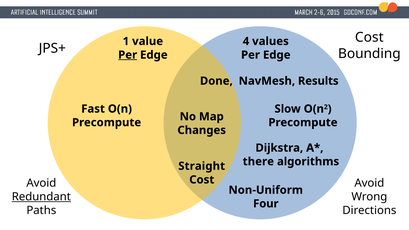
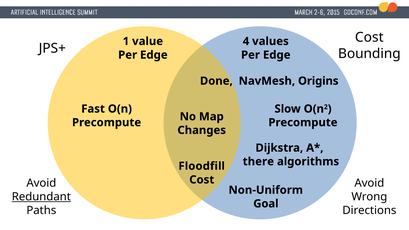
Per underline: present -> none (128, 55)
Results: Results -> Origins (318, 81)
Straight: Straight -> Floodfill (202, 166)
Four: Four -> Goal (266, 204)
